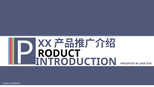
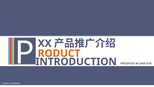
RODUCT colour: black -> orange (59, 53)
